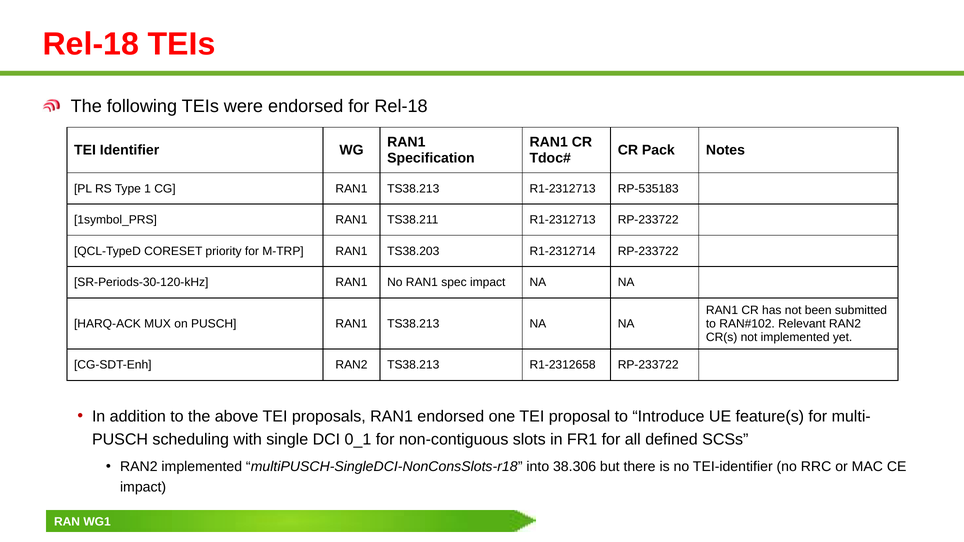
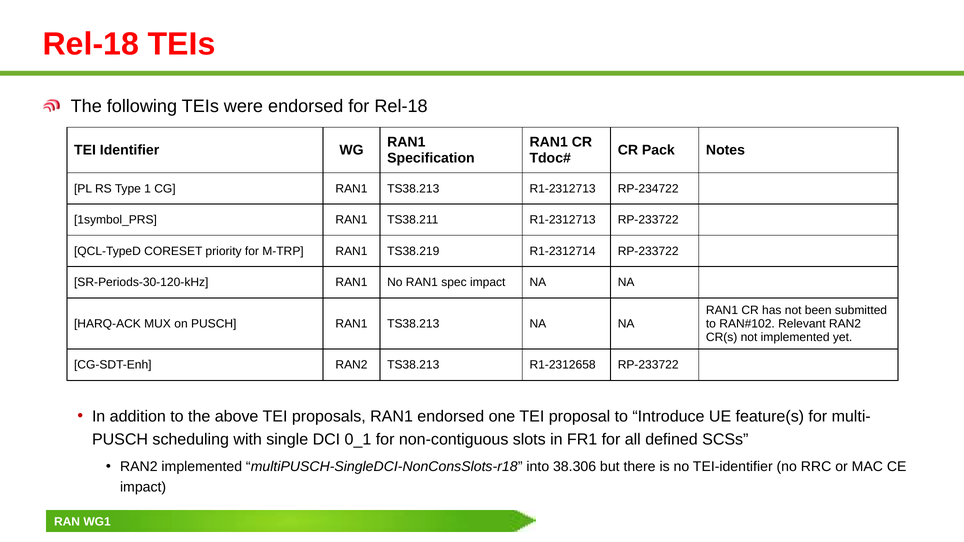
RP-535183: RP-535183 -> RP-234722 (648, 189)
TS38.203: TS38.203 -> TS38.219 (413, 251)
